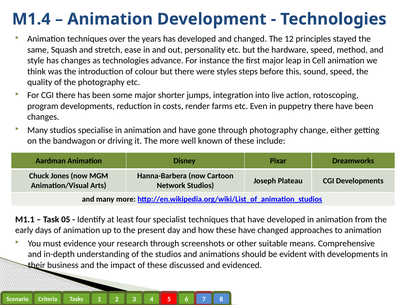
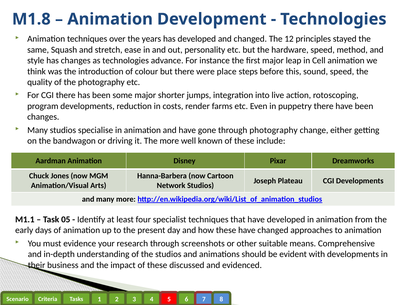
M1.4: M1.4 -> M1.8 (31, 19)
styles: styles -> place (227, 71)
